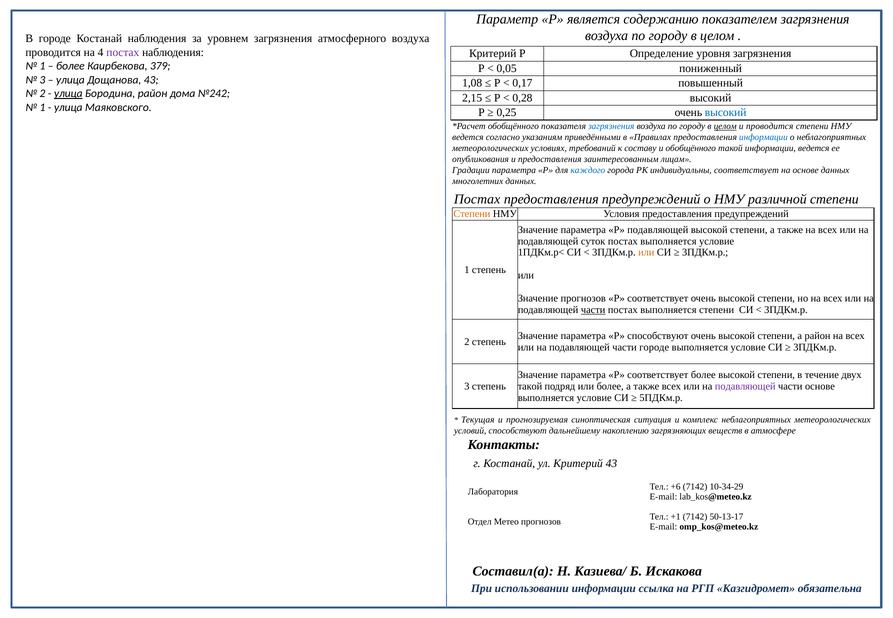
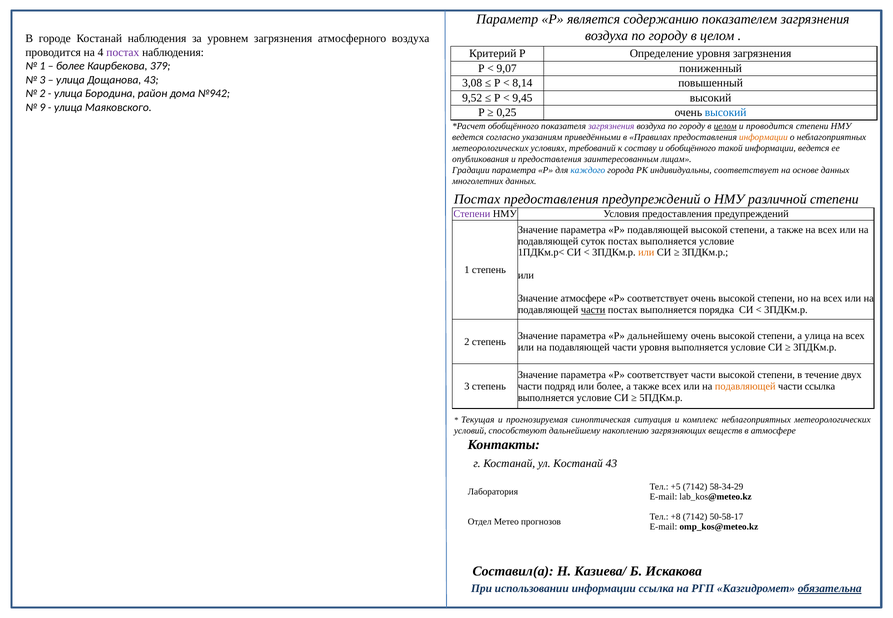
0,05: 0,05 -> 9,07 (507, 68)
1,08: 1,08 -> 3,08 (472, 83)
0,17: 0,17 -> 8,14 (522, 83)
улица underline: present -> none (68, 94)
№242: №242 -> №942 (214, 94)
2,15: 2,15 -> 9,52 (472, 98)
0,28: 0,28 -> 9,45 (522, 98)
1: 1 -> 9 (42, 107)
загрязнения colour: blue -> purple (611, 126)
информации colour: blue -> orange (763, 137)
Степени colour: orange -> purple (472, 214)
Значение прогнозов: прогнозов -> атмосфере (583, 298)
выполняется степени: степени -> порядка (717, 310)
Р способствуют: способствуют -> дальнейшему (658, 336)
а район: район -> улица (818, 336)
части городе: городе -> уровня (654, 347)
соответствует более: более -> части (703, 375)
такой: такой -> части (530, 386)
подавляющей colour: purple -> orange (745, 386)
части основе: основе -> ссылка (820, 386)
ул Критерий: Критерий -> Костанай (578, 464)
+6: +6 -> +5 (676, 487)
10-34-29: 10-34-29 -> 58-34-29 (726, 487)
+1: +1 -> +8 (676, 517)
50-13-17: 50-13-17 -> 50-58-17 (726, 517)
обязательна underline: none -> present (830, 589)
